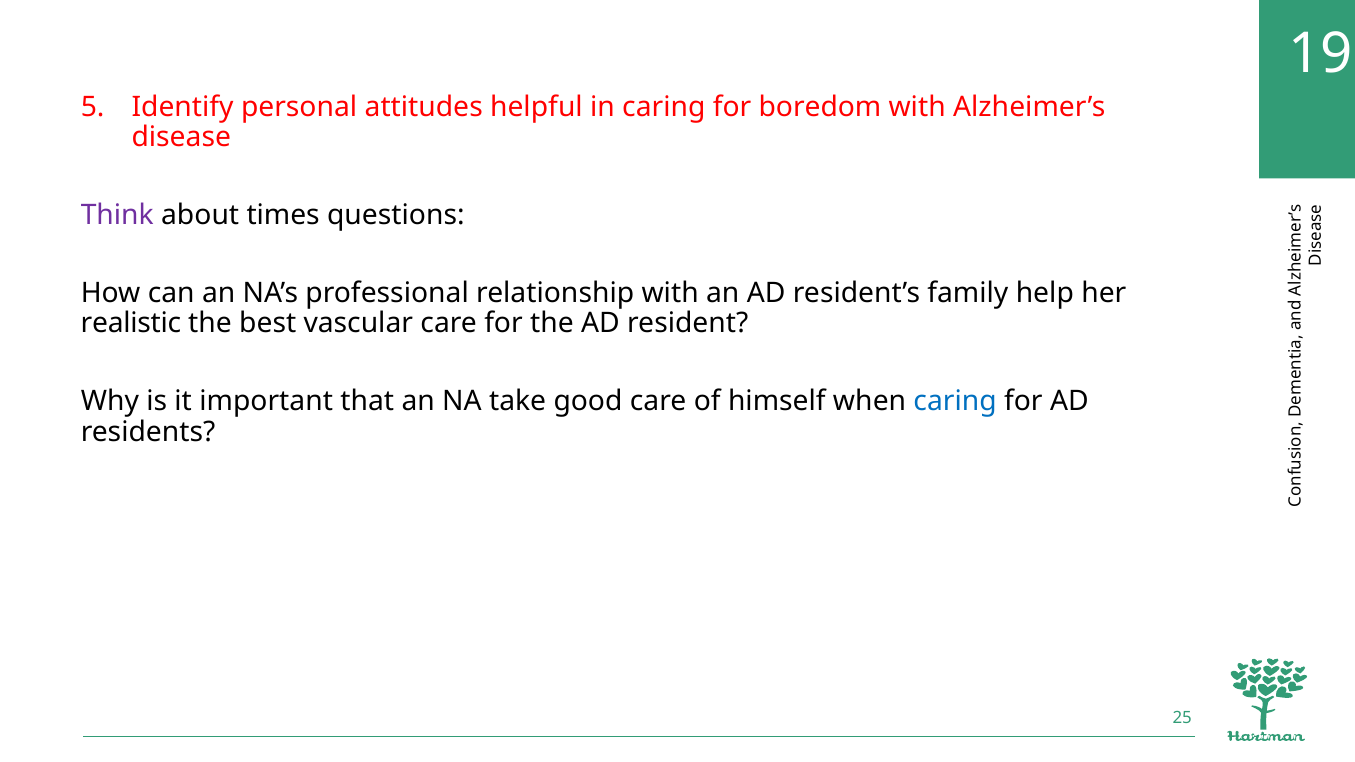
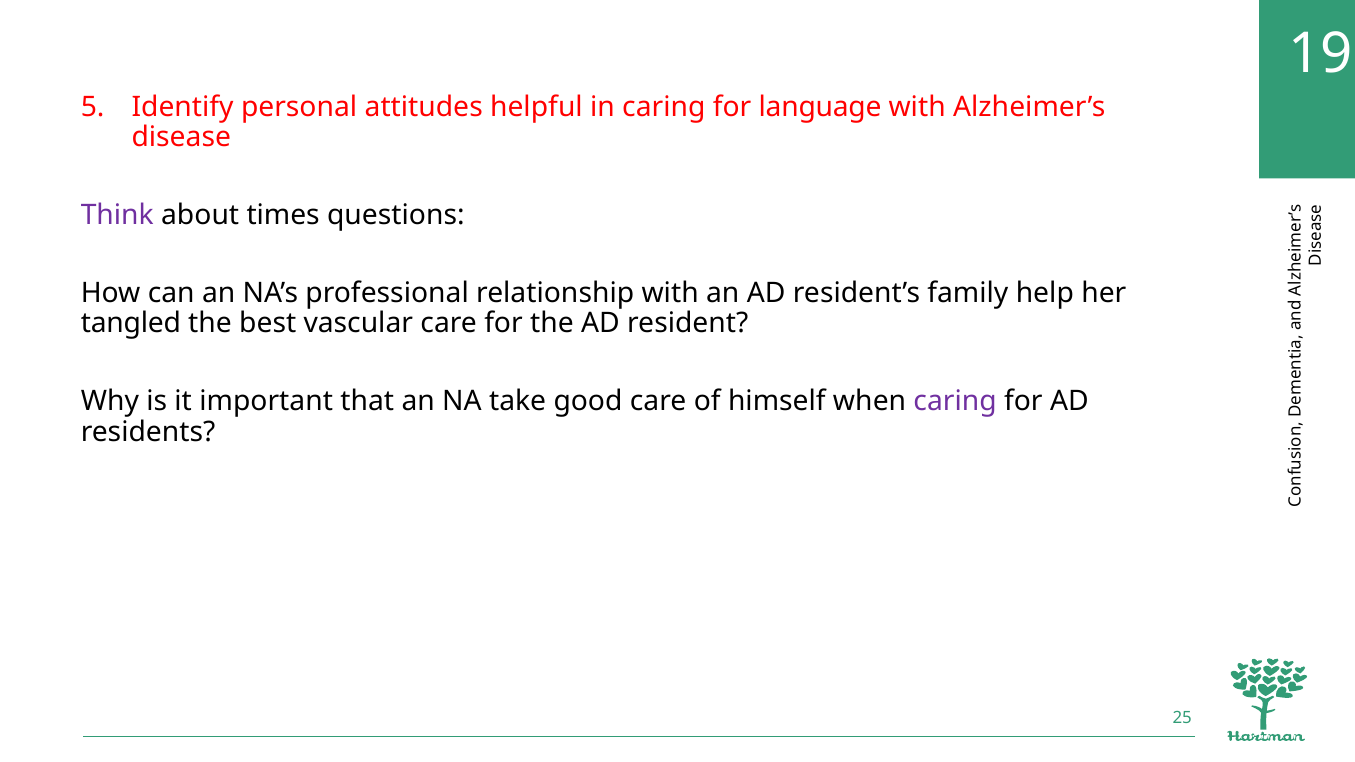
boredom: boredom -> language (820, 107)
realistic: realistic -> tangled (131, 324)
caring colour: blue -> purple (955, 402)
